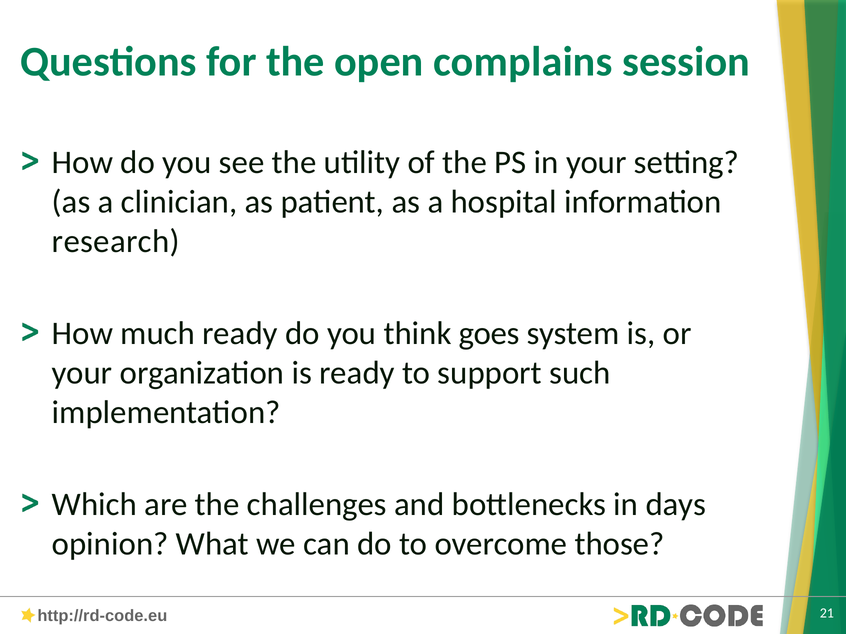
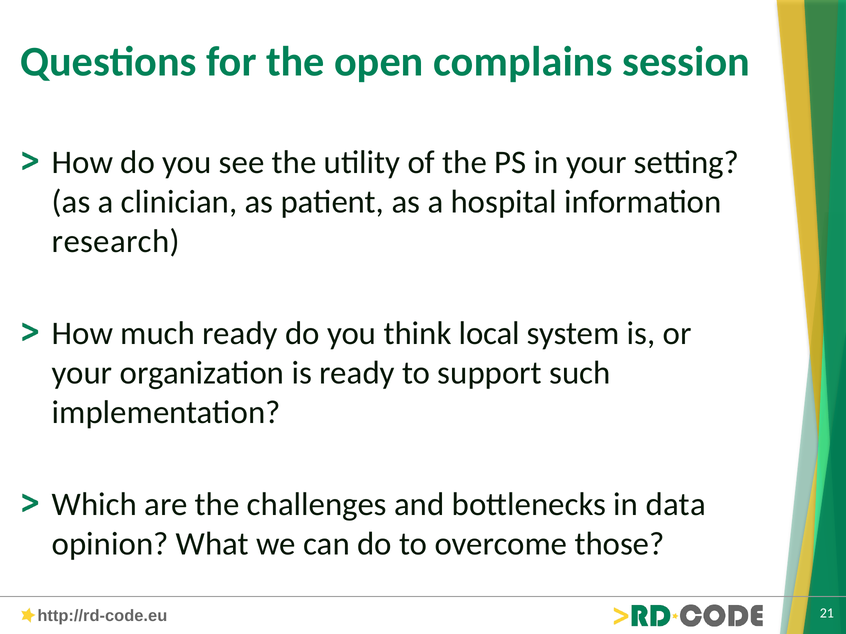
goes: goes -> local (489, 334)
days: days -> data (676, 505)
